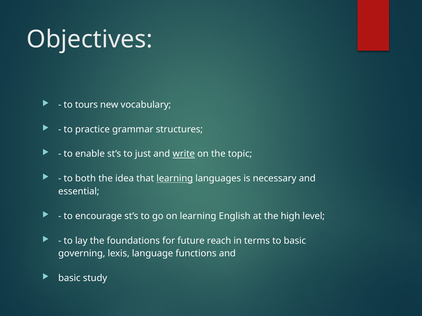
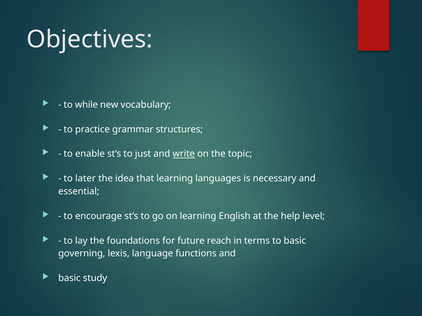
tours: tours -> while (86, 105)
both: both -> later (85, 179)
learning underline: present -> none (175, 179)
high: high -> help (290, 216)
